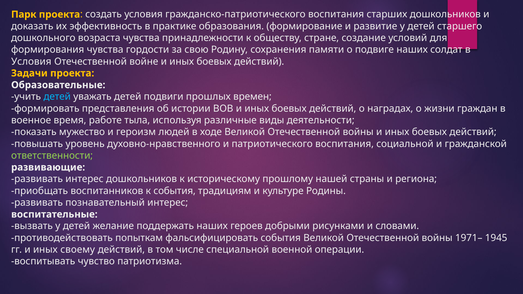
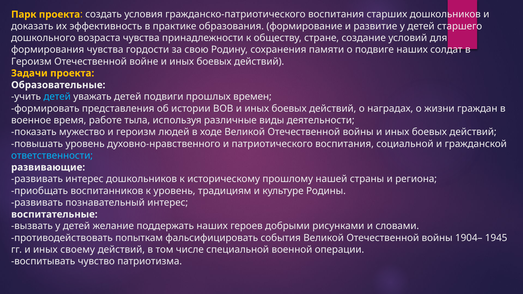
Условия: Условия -> Героизм (31, 61)
ответственности colour: light green -> light blue (52, 156)
к события: события -> уровень (174, 191)
1971–: 1971– -> 1904– (469, 238)
